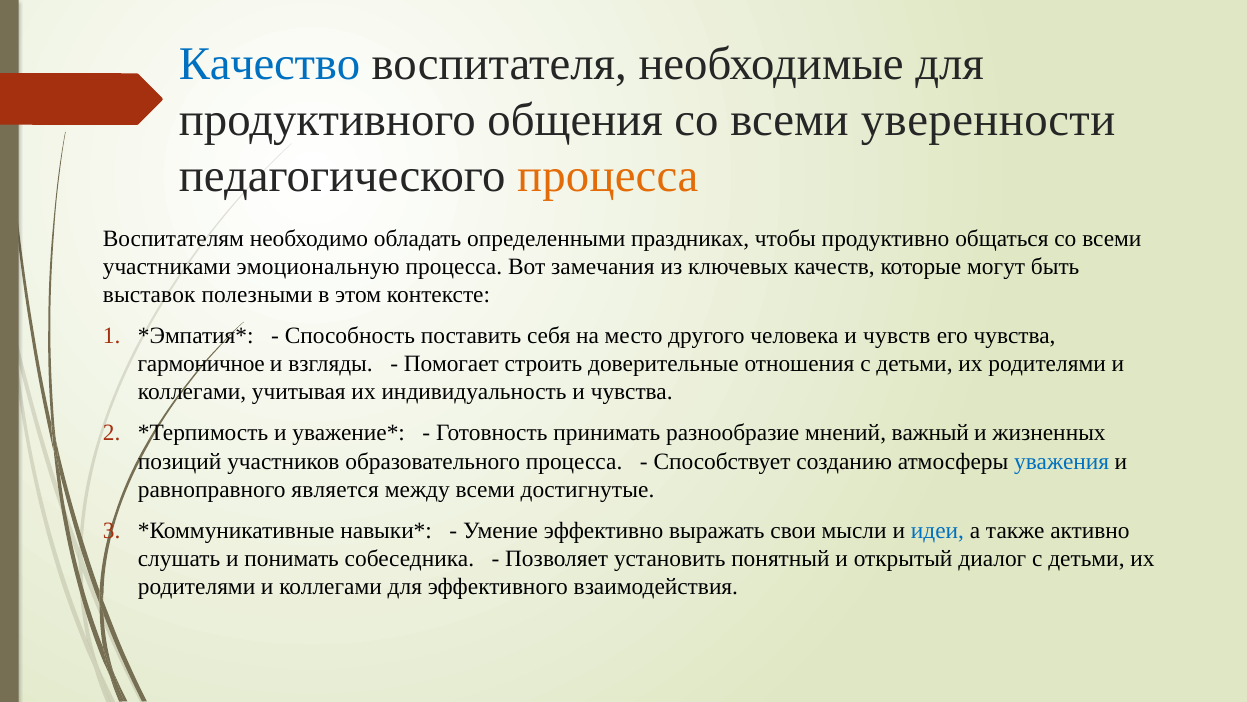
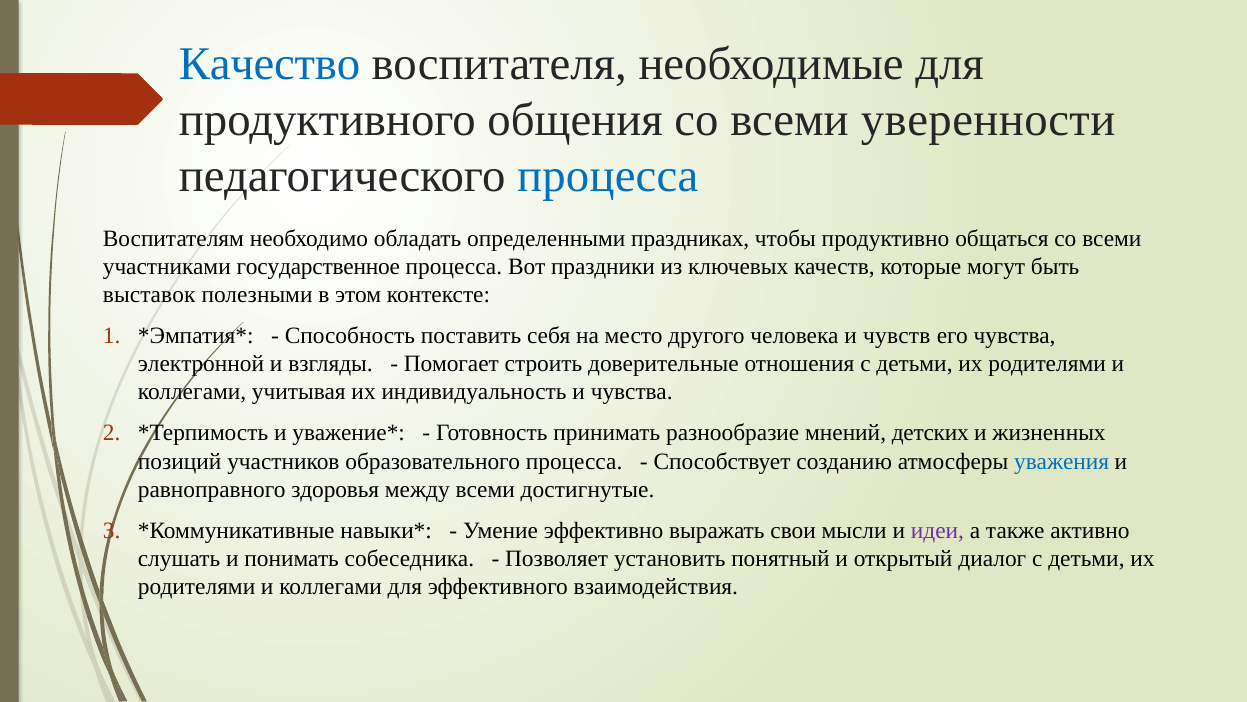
процесса colour: orange -> blue (608, 176)
эмоциональную: эмоциональную -> государственное (318, 267)
замечания: замечания -> праздники (603, 267)
гармоничное: гармоничное -> электронной (201, 364)
важный: важный -> детских (930, 433)
является: является -> здоровья (335, 489)
идеи colour: blue -> purple (937, 530)
